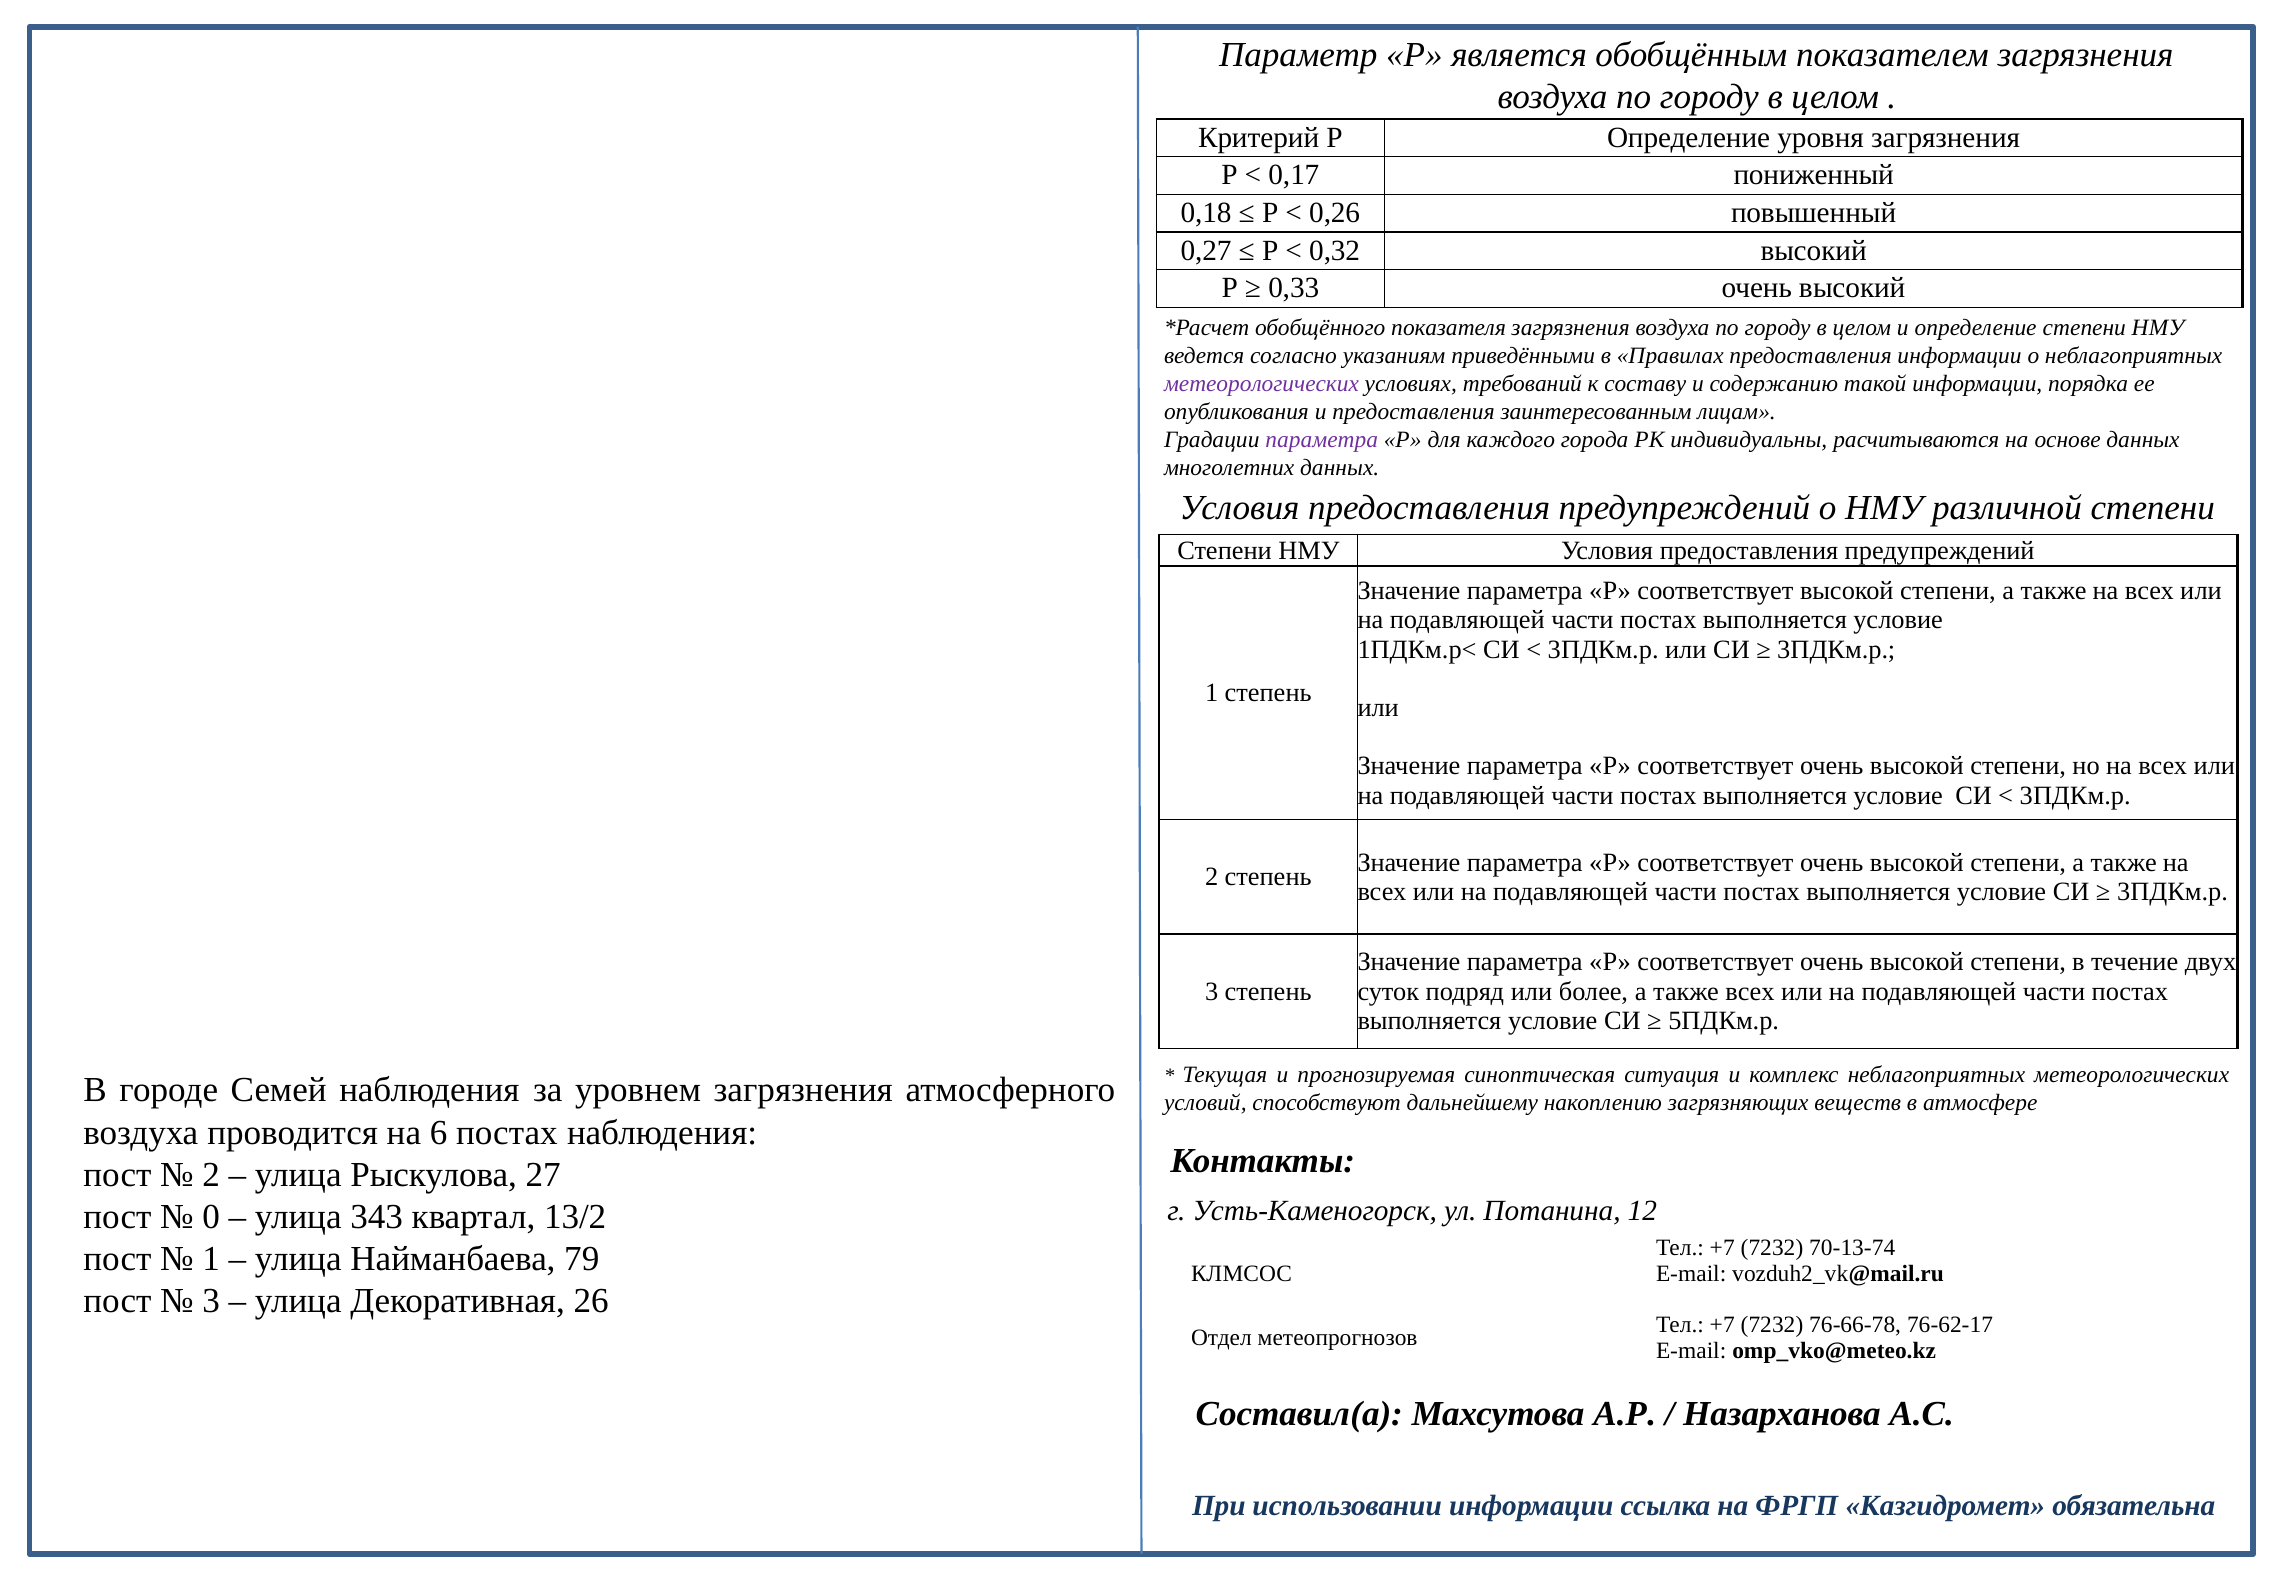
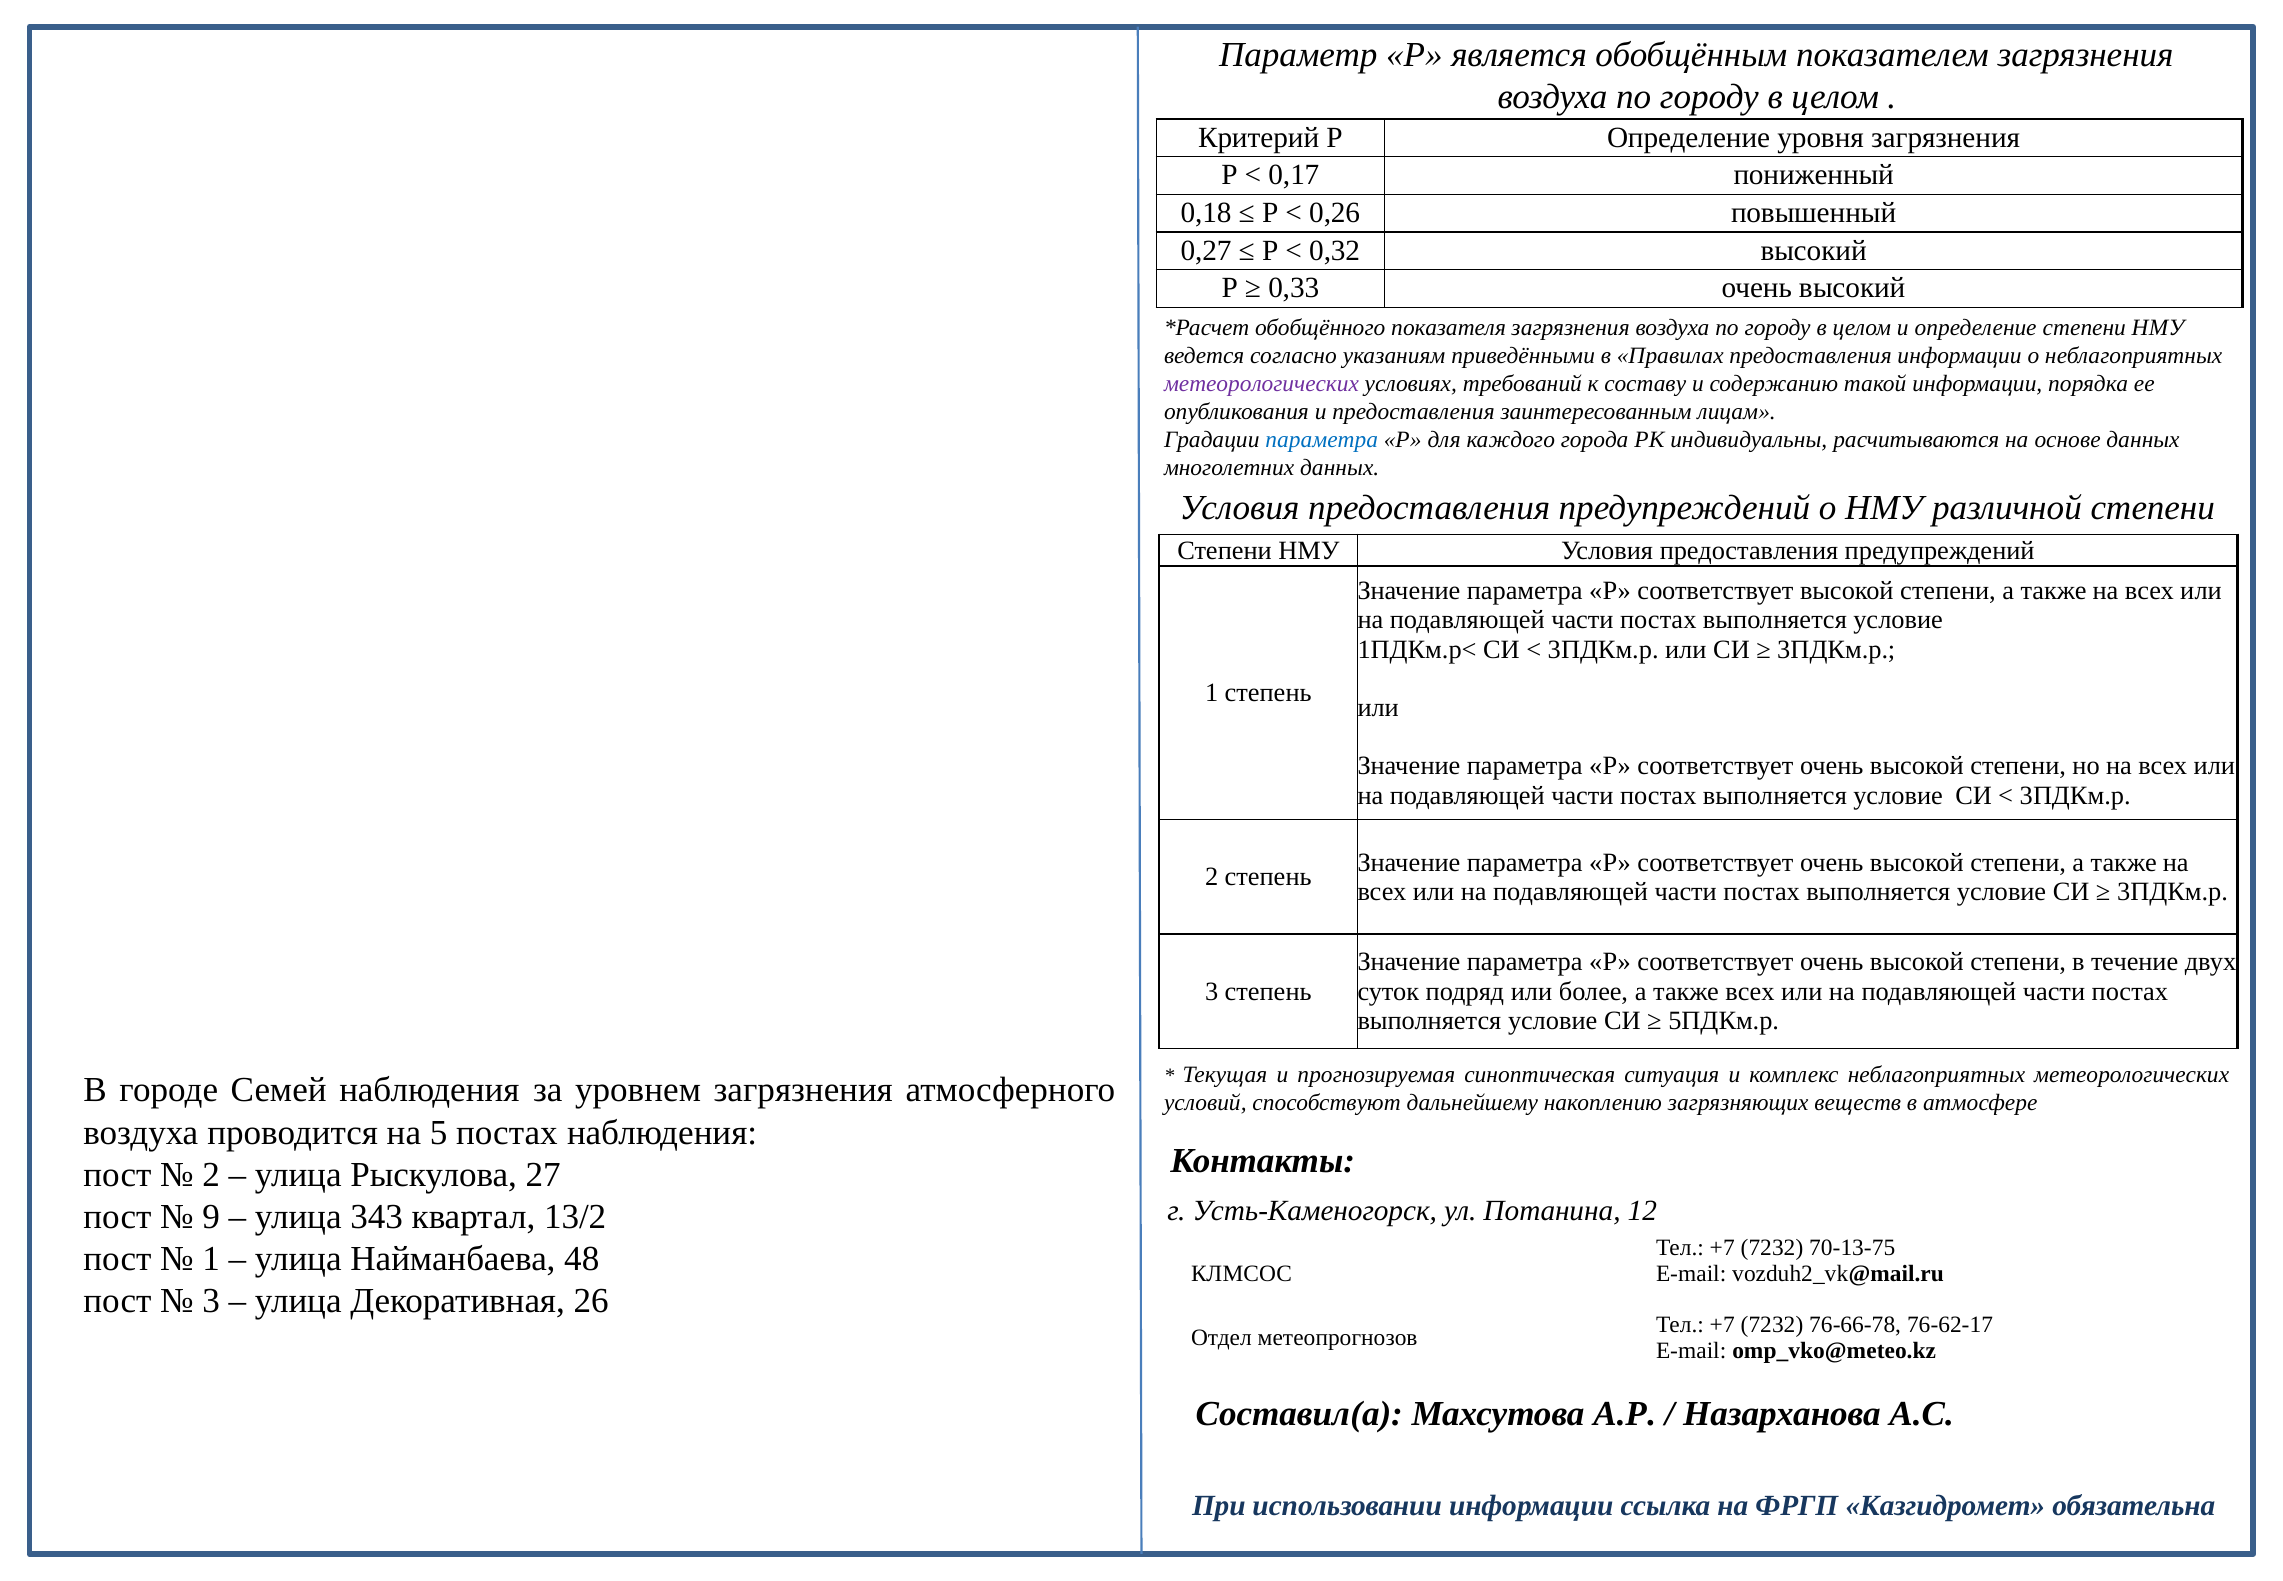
параметра colour: purple -> blue (1322, 440)
6: 6 -> 5 (439, 1132)
0: 0 -> 9 (211, 1216)
70-13-74: 70-13-74 -> 70-13-75 (1852, 1247)
79: 79 -> 48 (582, 1259)
